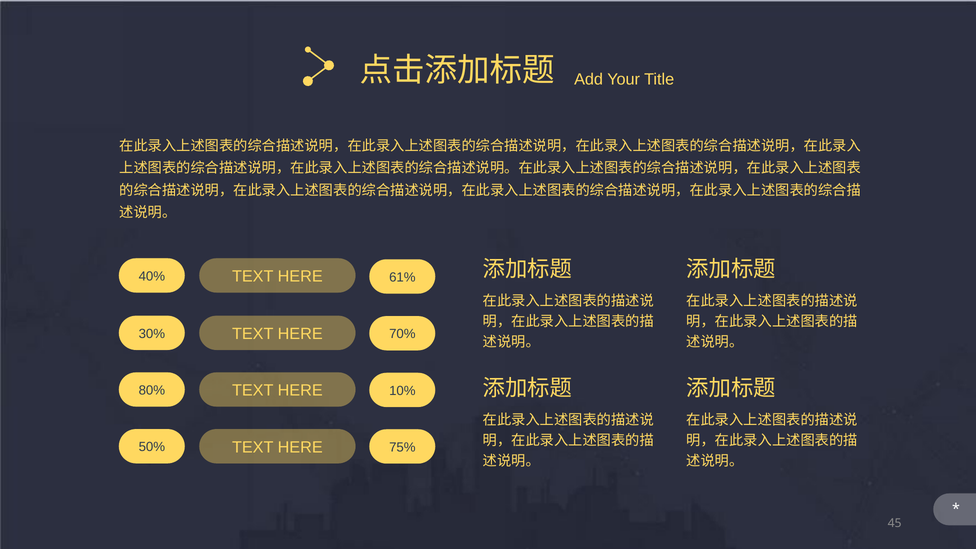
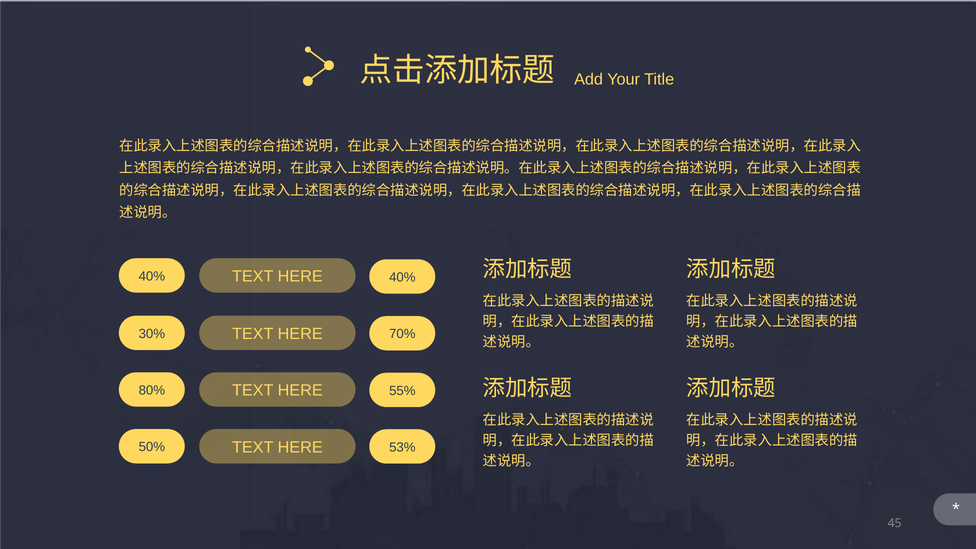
HERE 61%: 61% -> 40% (402, 277)
10%: 10% -> 55% (402, 391)
75%: 75% -> 53% (402, 447)
